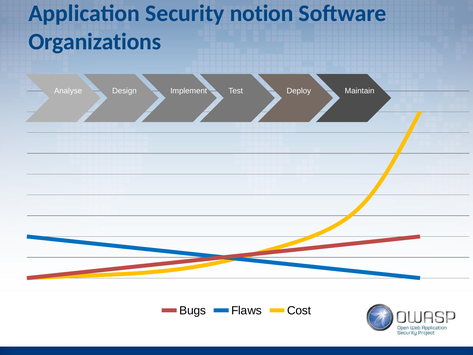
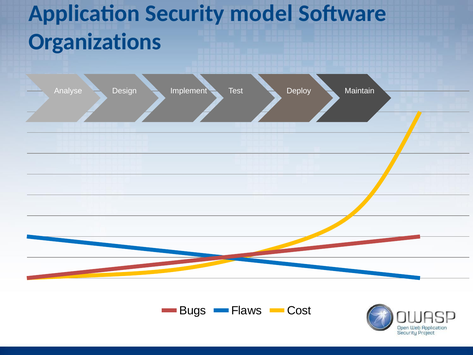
notion: notion -> model (261, 13)
